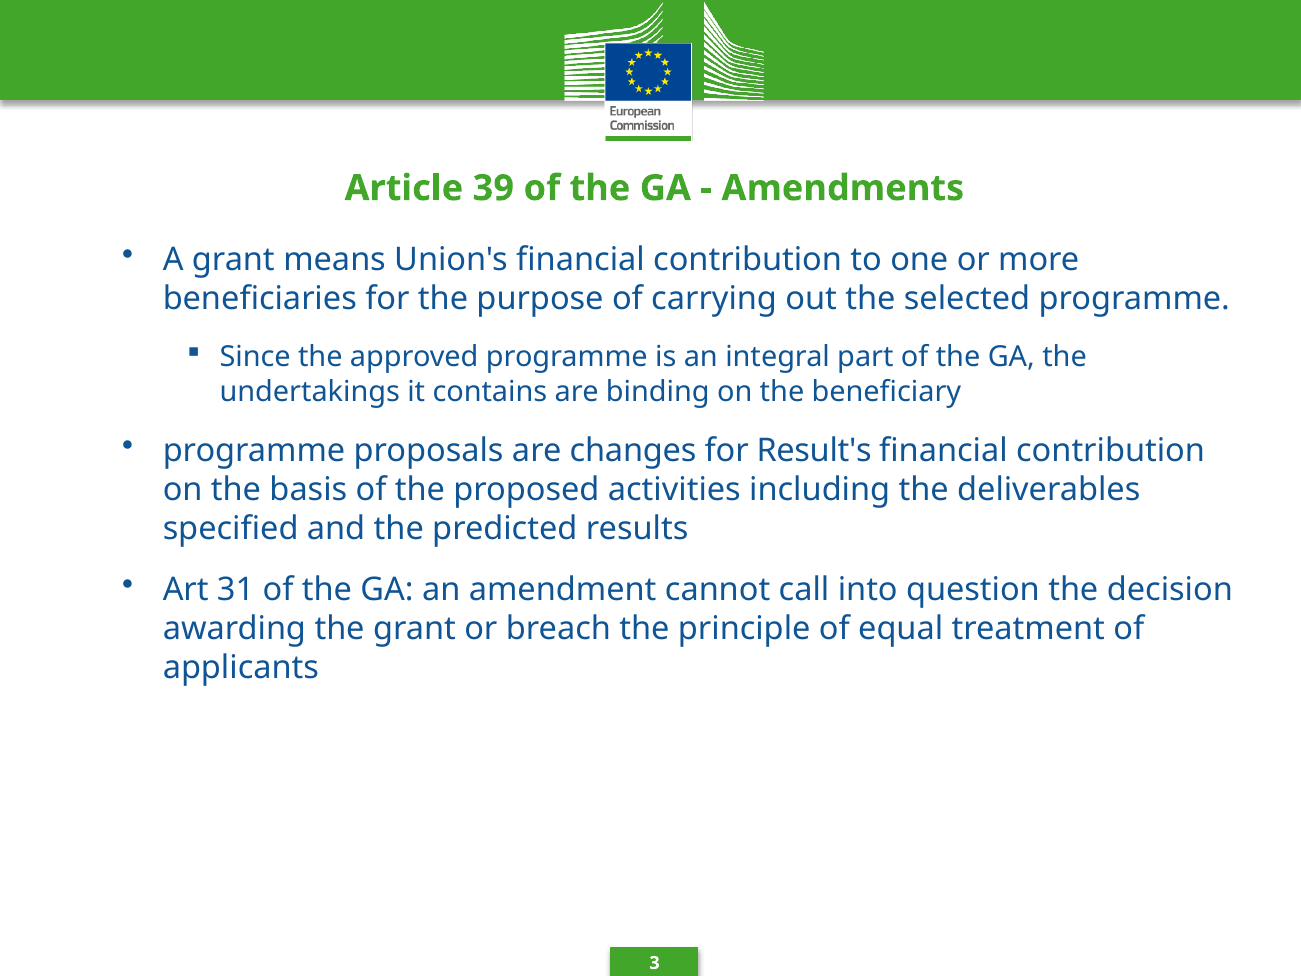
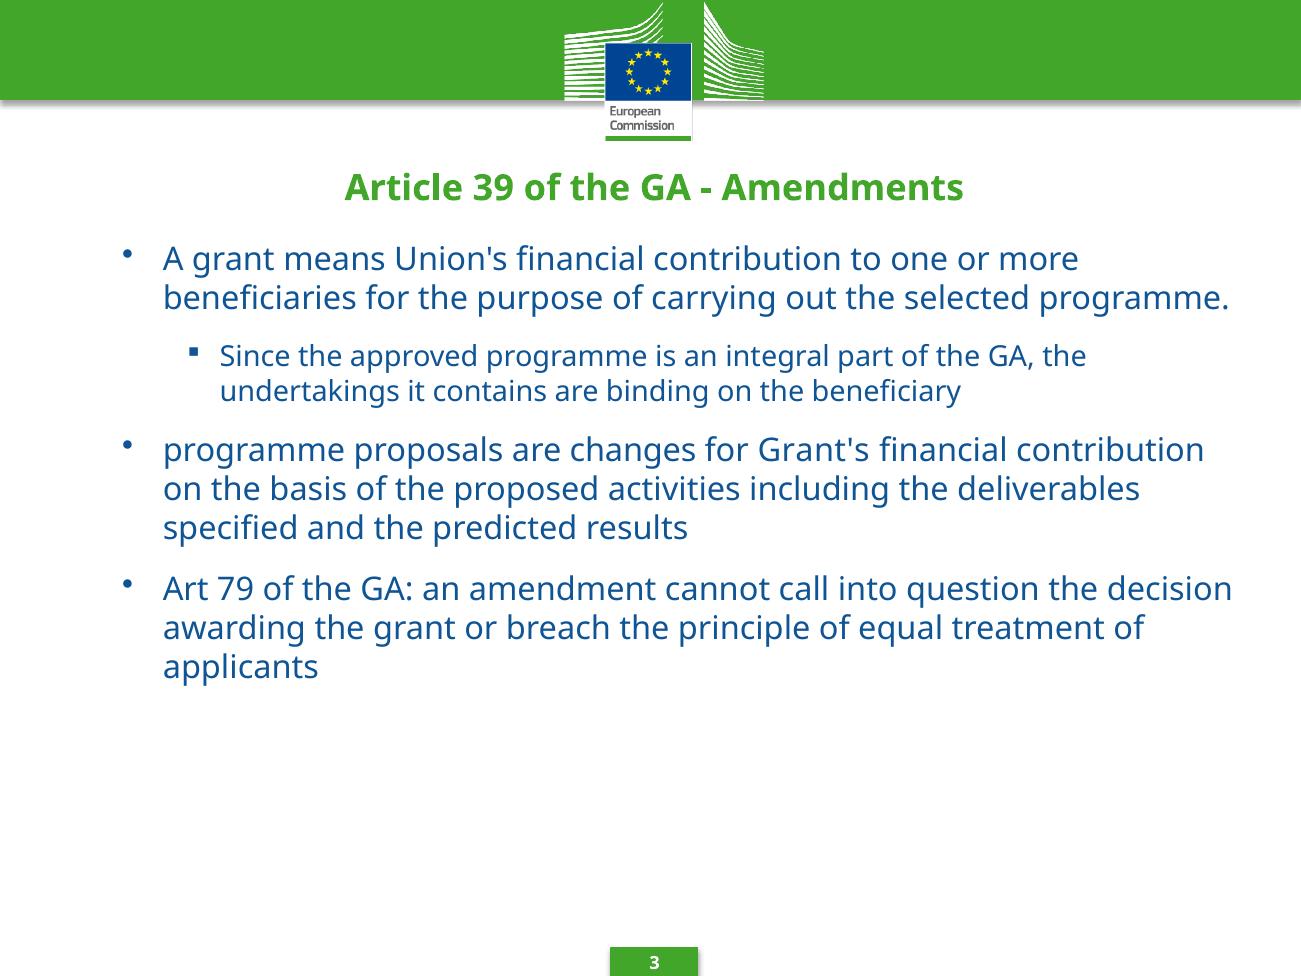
Result's: Result's -> Grant's (814, 451)
31: 31 -> 79 (236, 590)
